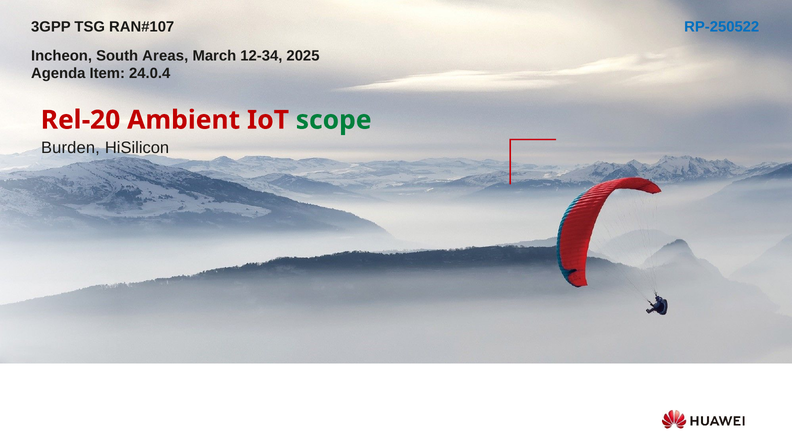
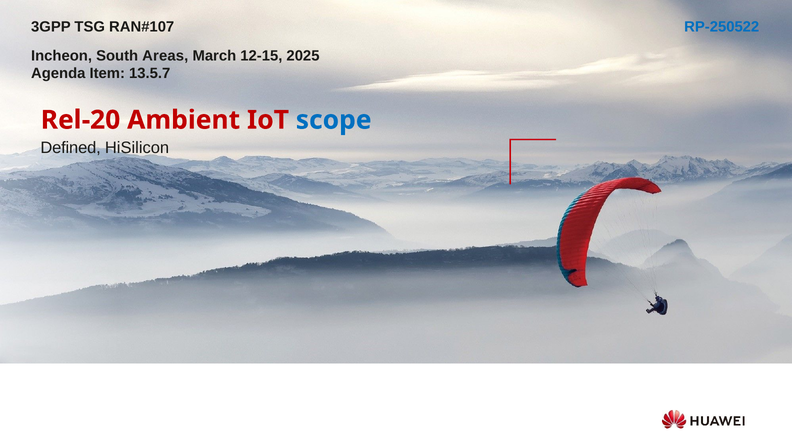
12-34: 12-34 -> 12-15 (261, 56)
24.0.4: 24.0.4 -> 13.5.7 (150, 73)
scope colour: green -> blue (334, 120)
Burden: Burden -> Defined (71, 148)
